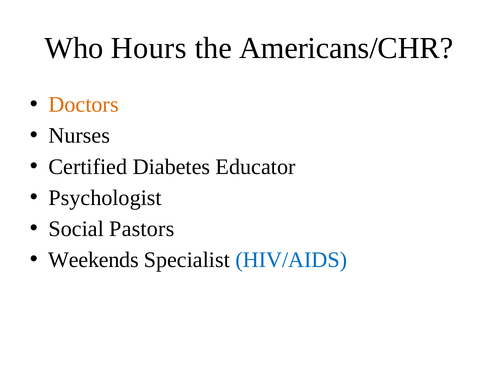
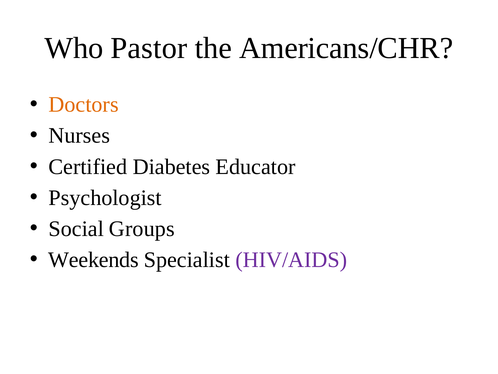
Hours: Hours -> Pastor (149, 48)
Pastors: Pastors -> Groups (142, 228)
HIV/AIDS colour: blue -> purple (291, 259)
